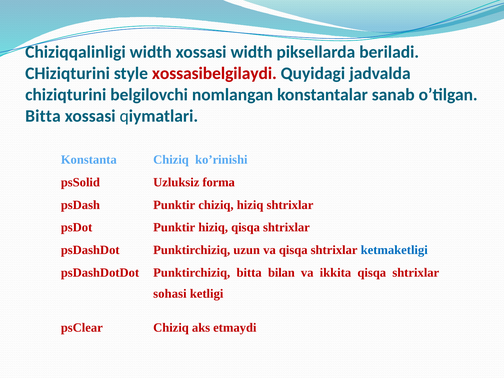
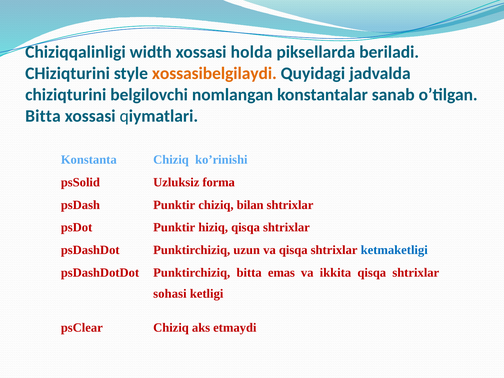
xossasi width: width -> holda (251, 52)
xossasibelgilaydi colour: red -> orange (214, 73)
chiziq hiziq: hiziq -> bilan (250, 205)
bilan: bilan -> emas (281, 273)
